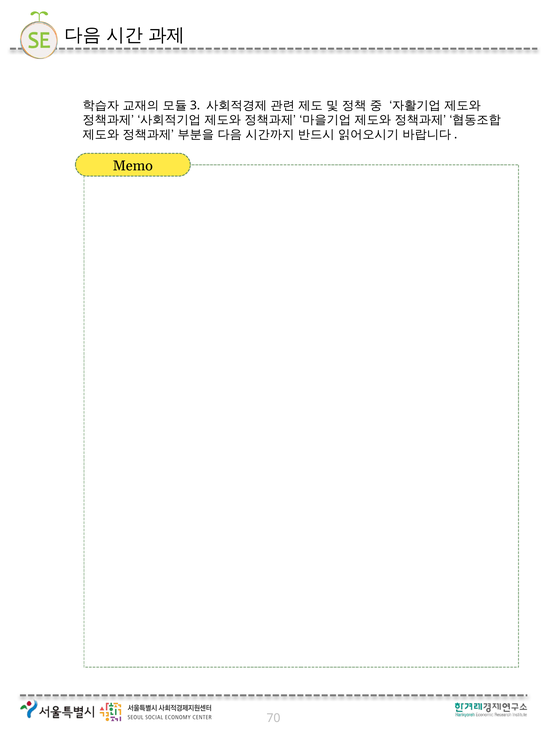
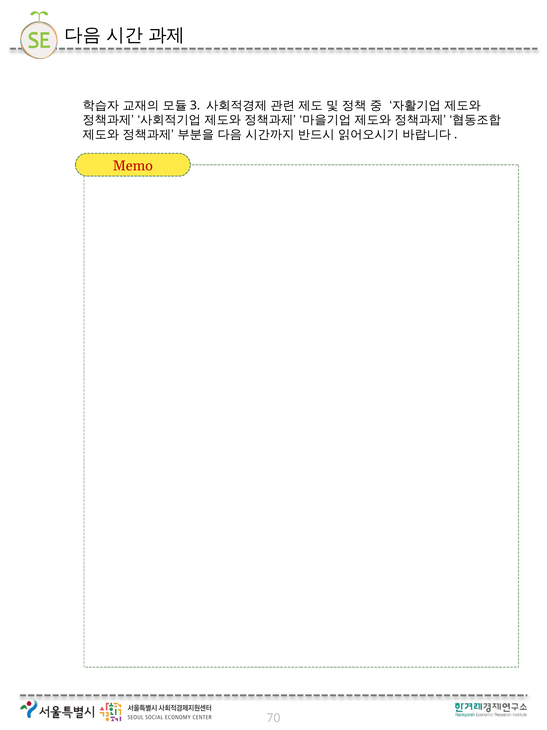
Memo colour: black -> red (133, 166)
